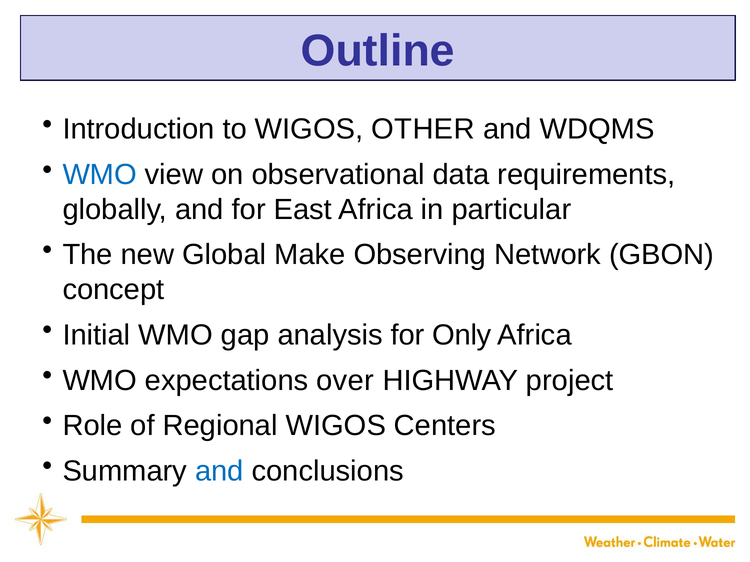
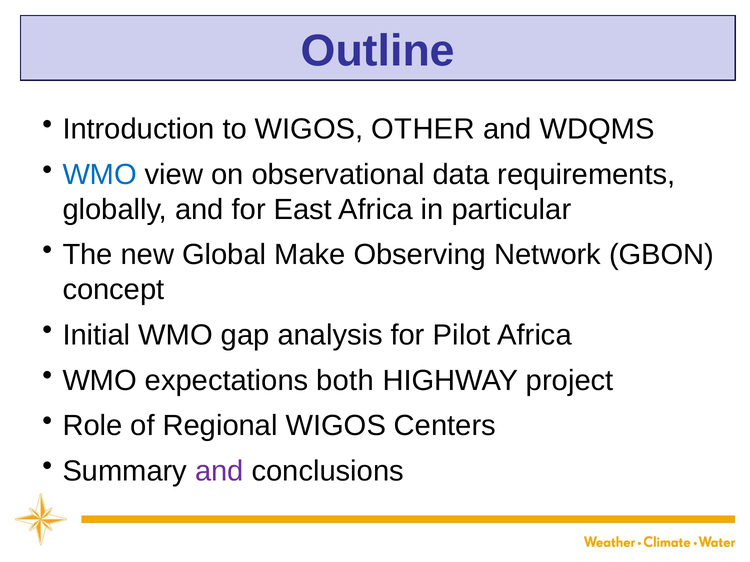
Only: Only -> Pilot (462, 335)
over: over -> both (345, 381)
and colour: blue -> purple (219, 471)
